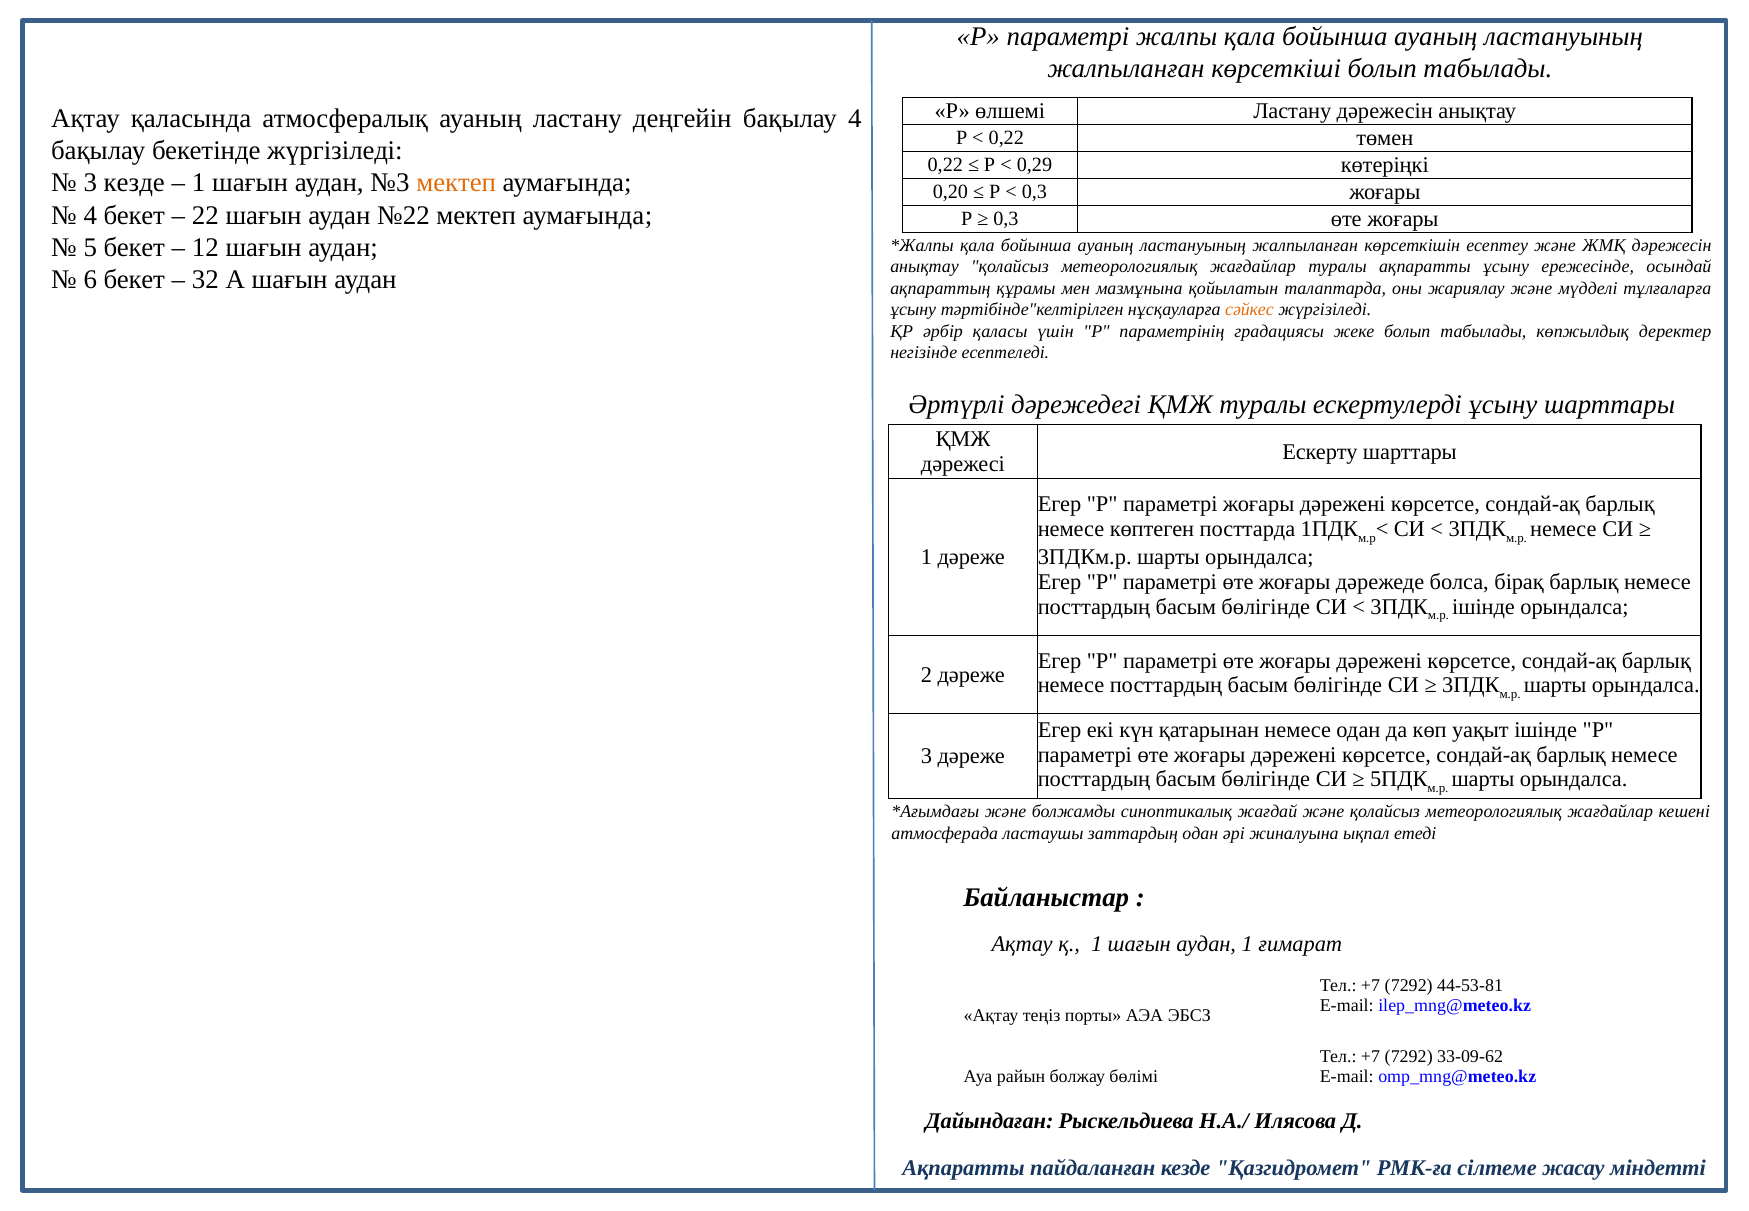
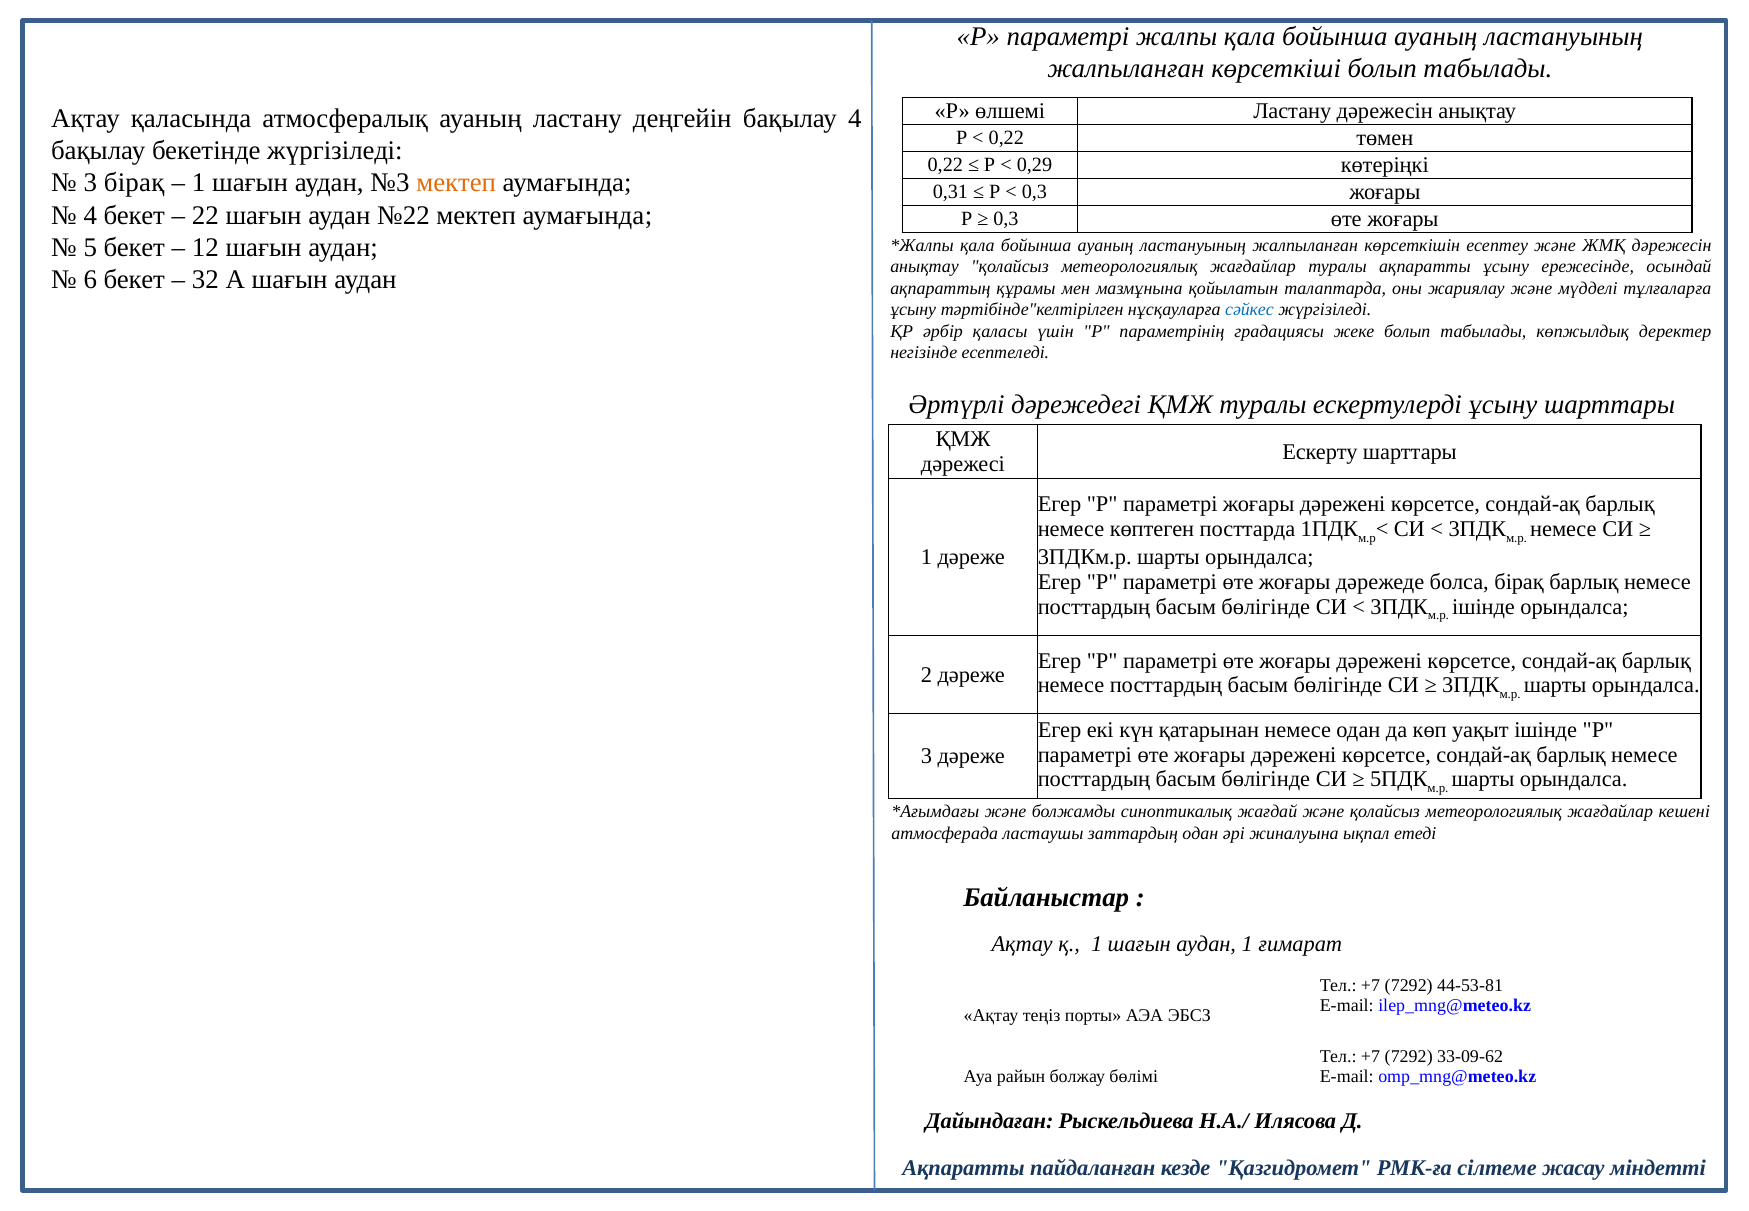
3 кезде: кезде -> бірақ (134, 183)
0,20: 0,20 -> 0,31 (950, 192)
сәйкес colour: orange -> blue (1249, 310)
